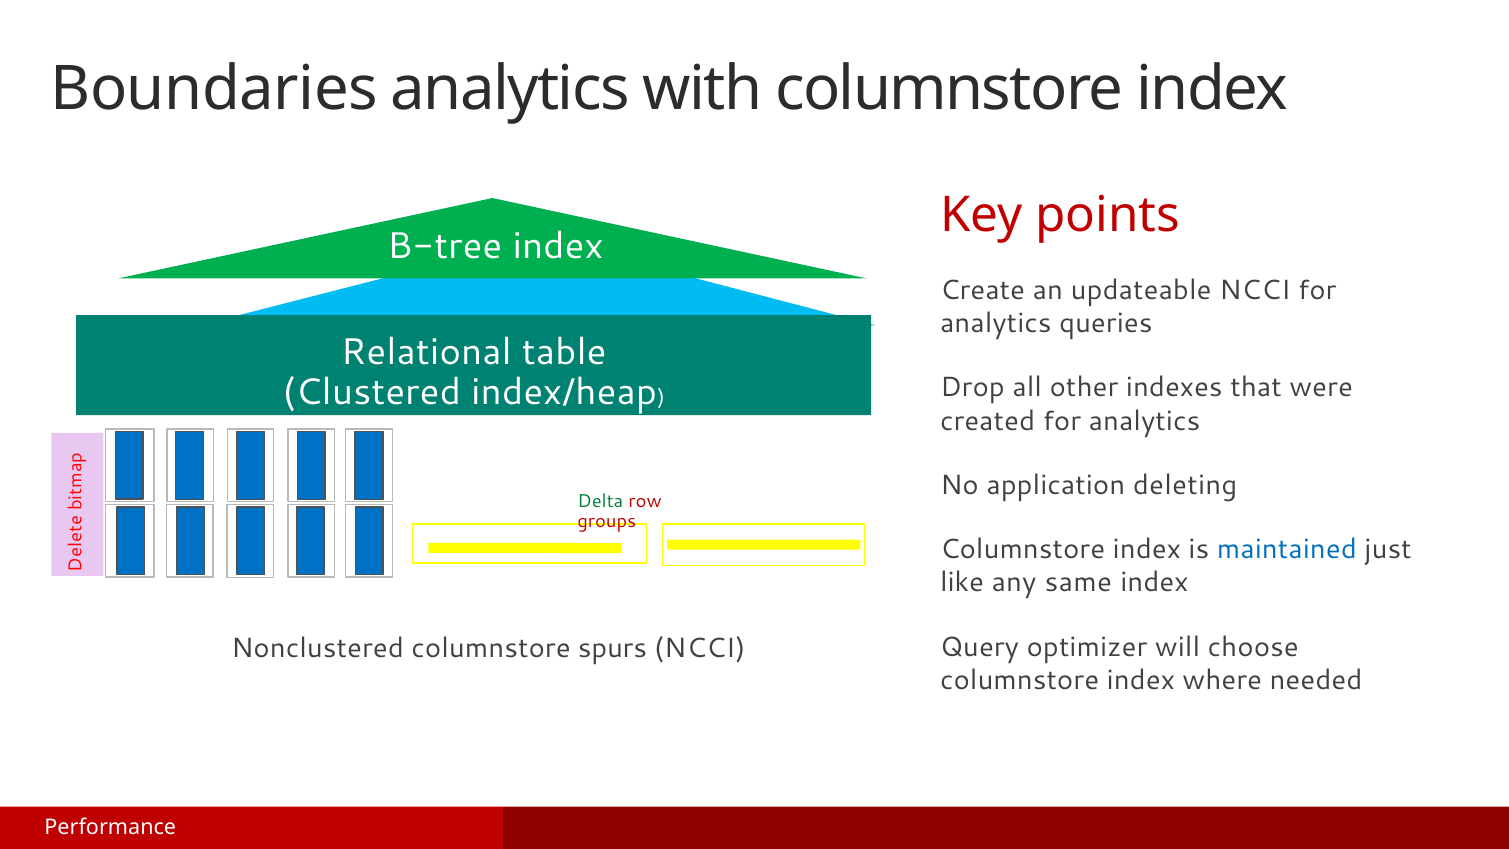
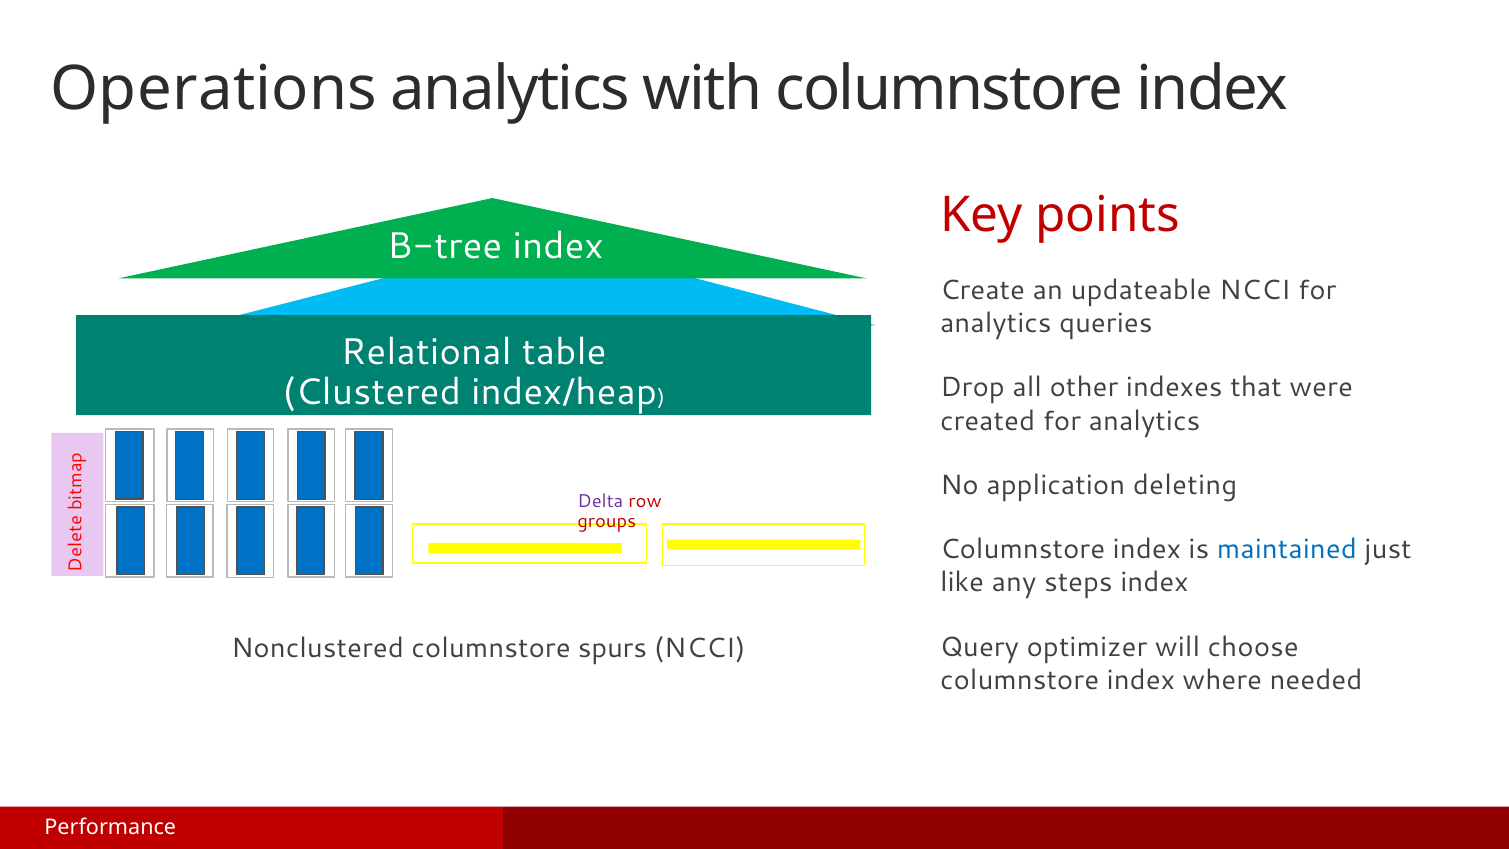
Boundaries: Boundaries -> Operations (214, 89)
Delta colour: green -> purple (600, 501)
same: same -> steps (1078, 583)
